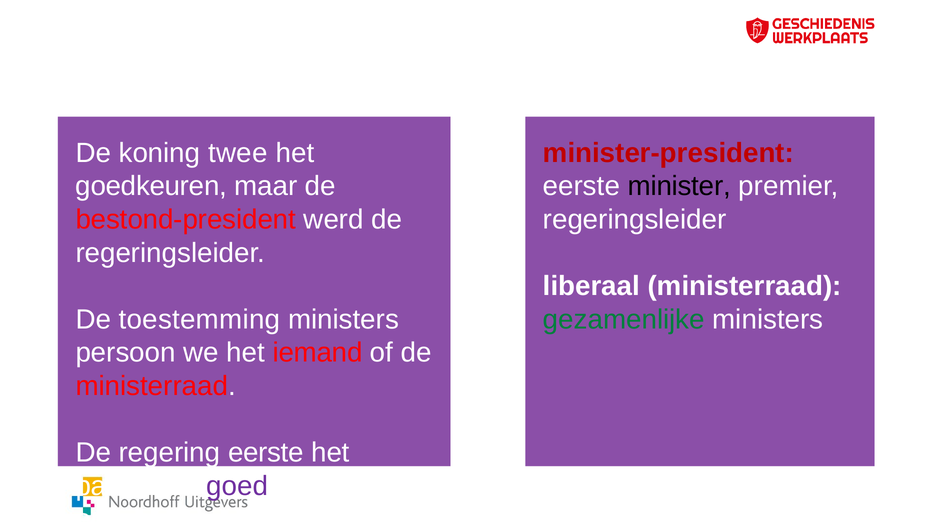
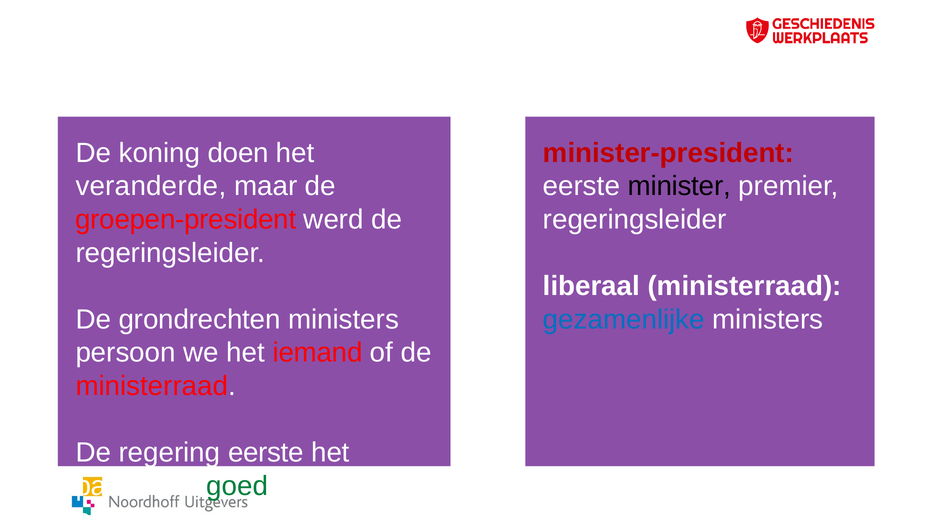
koning twee: twee -> doen (238, 153)
goedkeuren: goedkeuren -> veranderde (151, 186)
bestond-president: bestond-president -> groepen-president (186, 220)
De toestemming: toestemming -> grondrechten (200, 319)
gezamenlijke colour: green -> blue (624, 319)
goed colour: purple -> green (237, 486)
